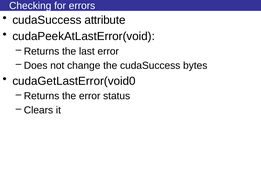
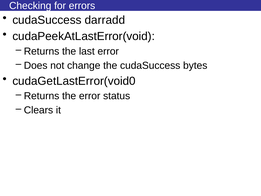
attribute: attribute -> darradd (105, 20)
